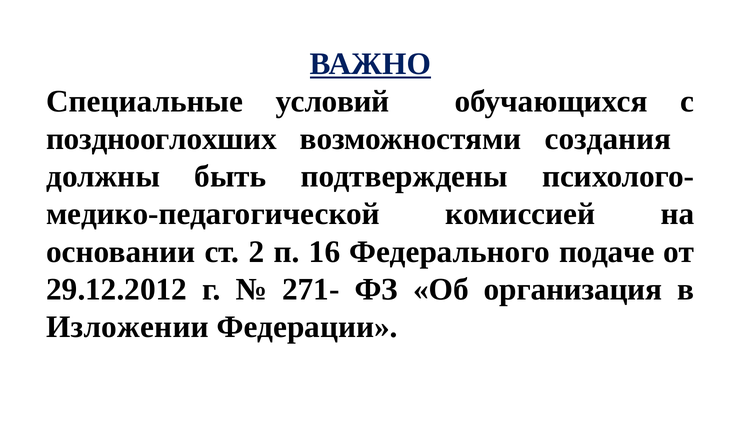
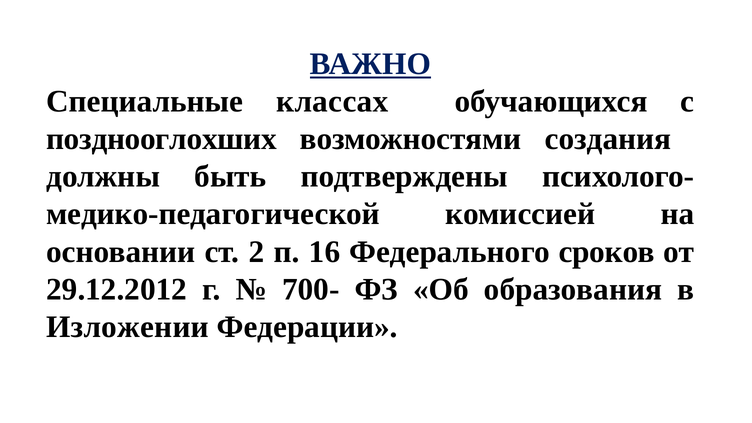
условий: условий -> классах (332, 101)
подаче: подаче -> сроков (607, 252)
271-: 271- -> 700- (311, 289)
организация: организация -> образования (573, 289)
